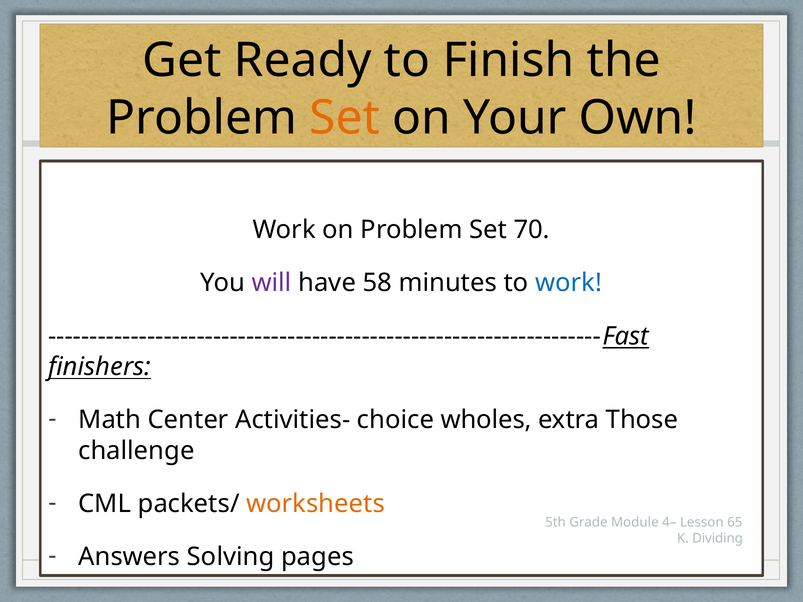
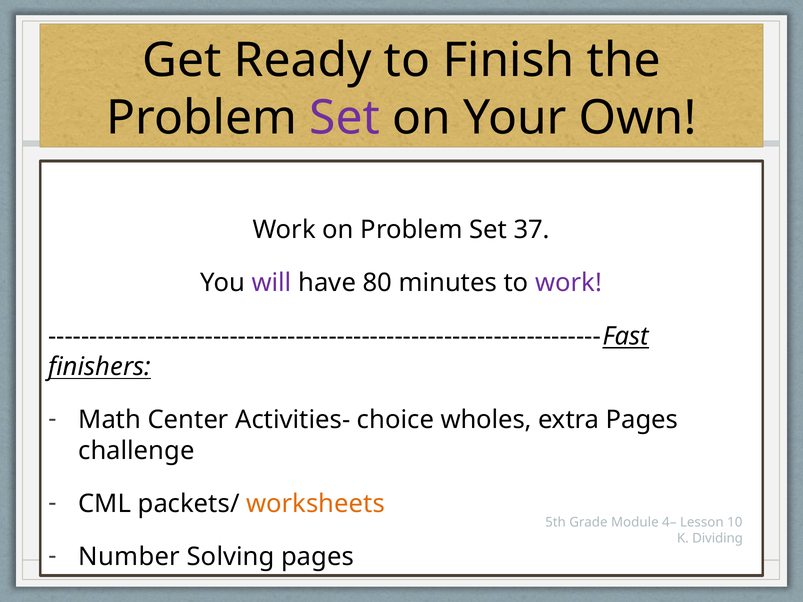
Set colour: orange -> purple (345, 118)
70: 70 -> 37 (532, 230)
58: 58 -> 80 (377, 283)
work colour: blue -> purple (569, 283)
extra Those: Those -> Pages (642, 420)
65: 65 -> 10 (735, 523)
Answers: Answers -> Number (129, 557)
